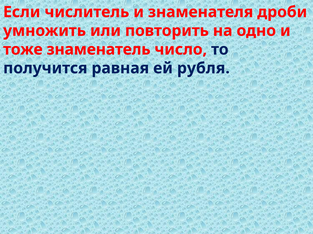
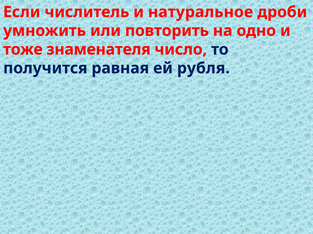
знаменателя: знаменателя -> натуральное (201, 12)
знаменатель: знаменатель -> знаменателя (99, 50)
